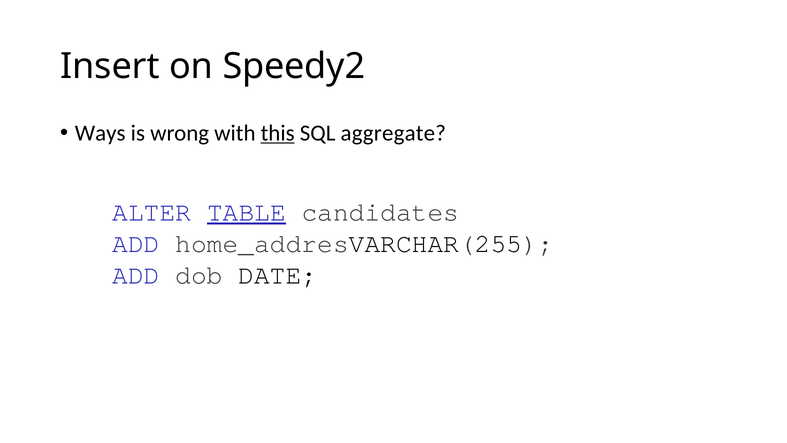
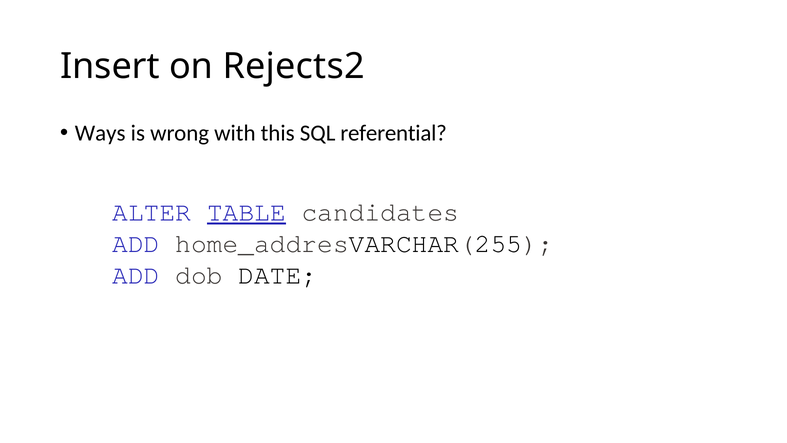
Speedy2: Speedy2 -> Rejects2 (294, 66)
this underline: present -> none (278, 133)
aggregate: aggregate -> referential (394, 133)
